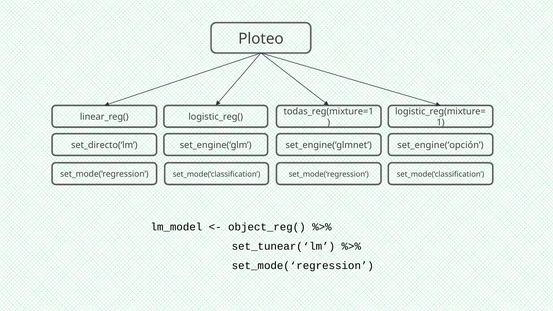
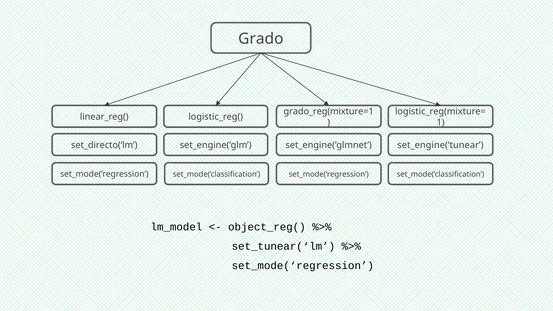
Ploteo: Ploteo -> Grado (261, 39)
todas_reg(mixture=1: todas_reg(mixture=1 -> grado_reg(mixture=1 (329, 111)
set_engine(‘opción: set_engine(‘opción -> set_engine(‘tunear (440, 145)
